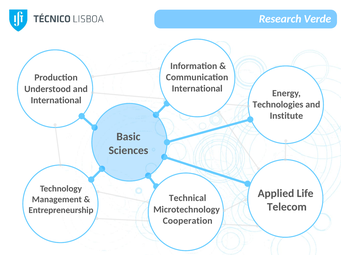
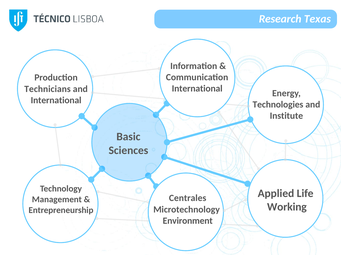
Verde: Verde -> Texas (317, 19)
Understood: Understood -> Technicians (47, 89)
Technical: Technical -> Centrales (188, 199)
Telecom: Telecom -> Working (287, 208)
Cooperation: Cooperation -> Environment (188, 221)
